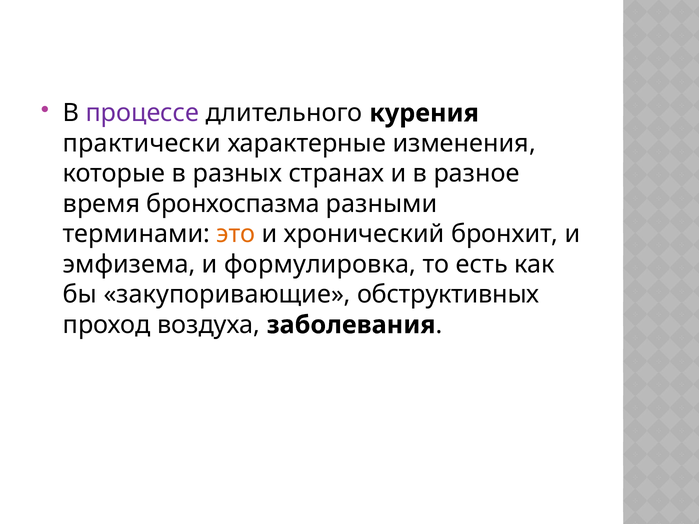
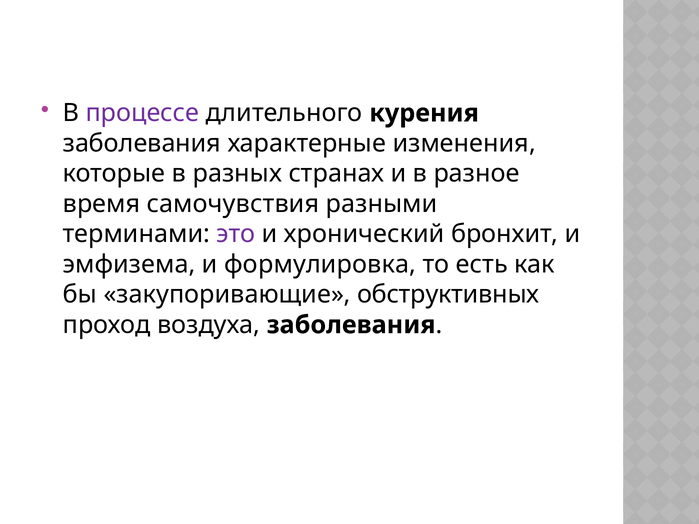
практически: практически -> заболевания (142, 143)
бронхоспазма: бронхоспазма -> самочувствия (233, 204)
это colour: orange -> purple (236, 234)
